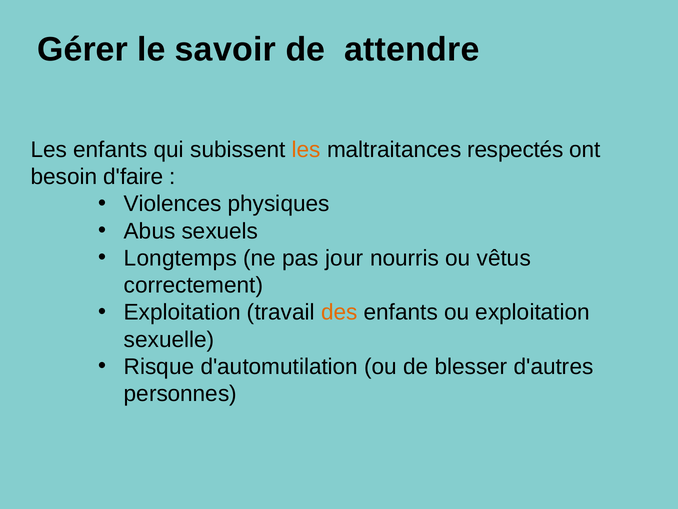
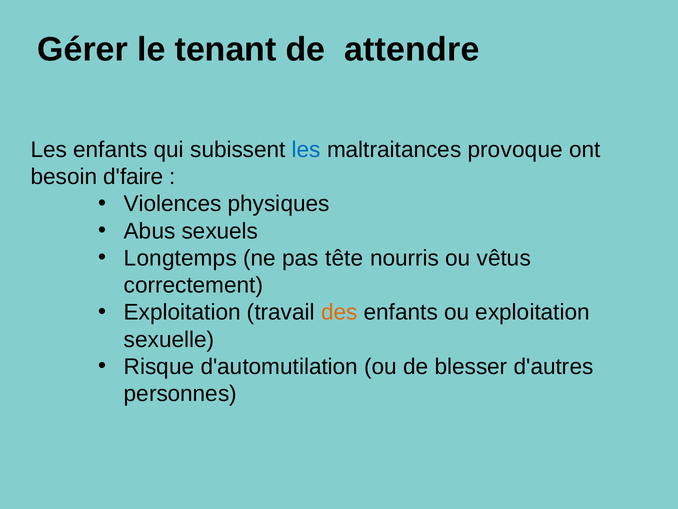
savoir: savoir -> tenant (226, 50)
les colour: orange -> blue (306, 149)
respectés: respectés -> provoque (515, 149)
jour: jour -> tête (344, 258)
